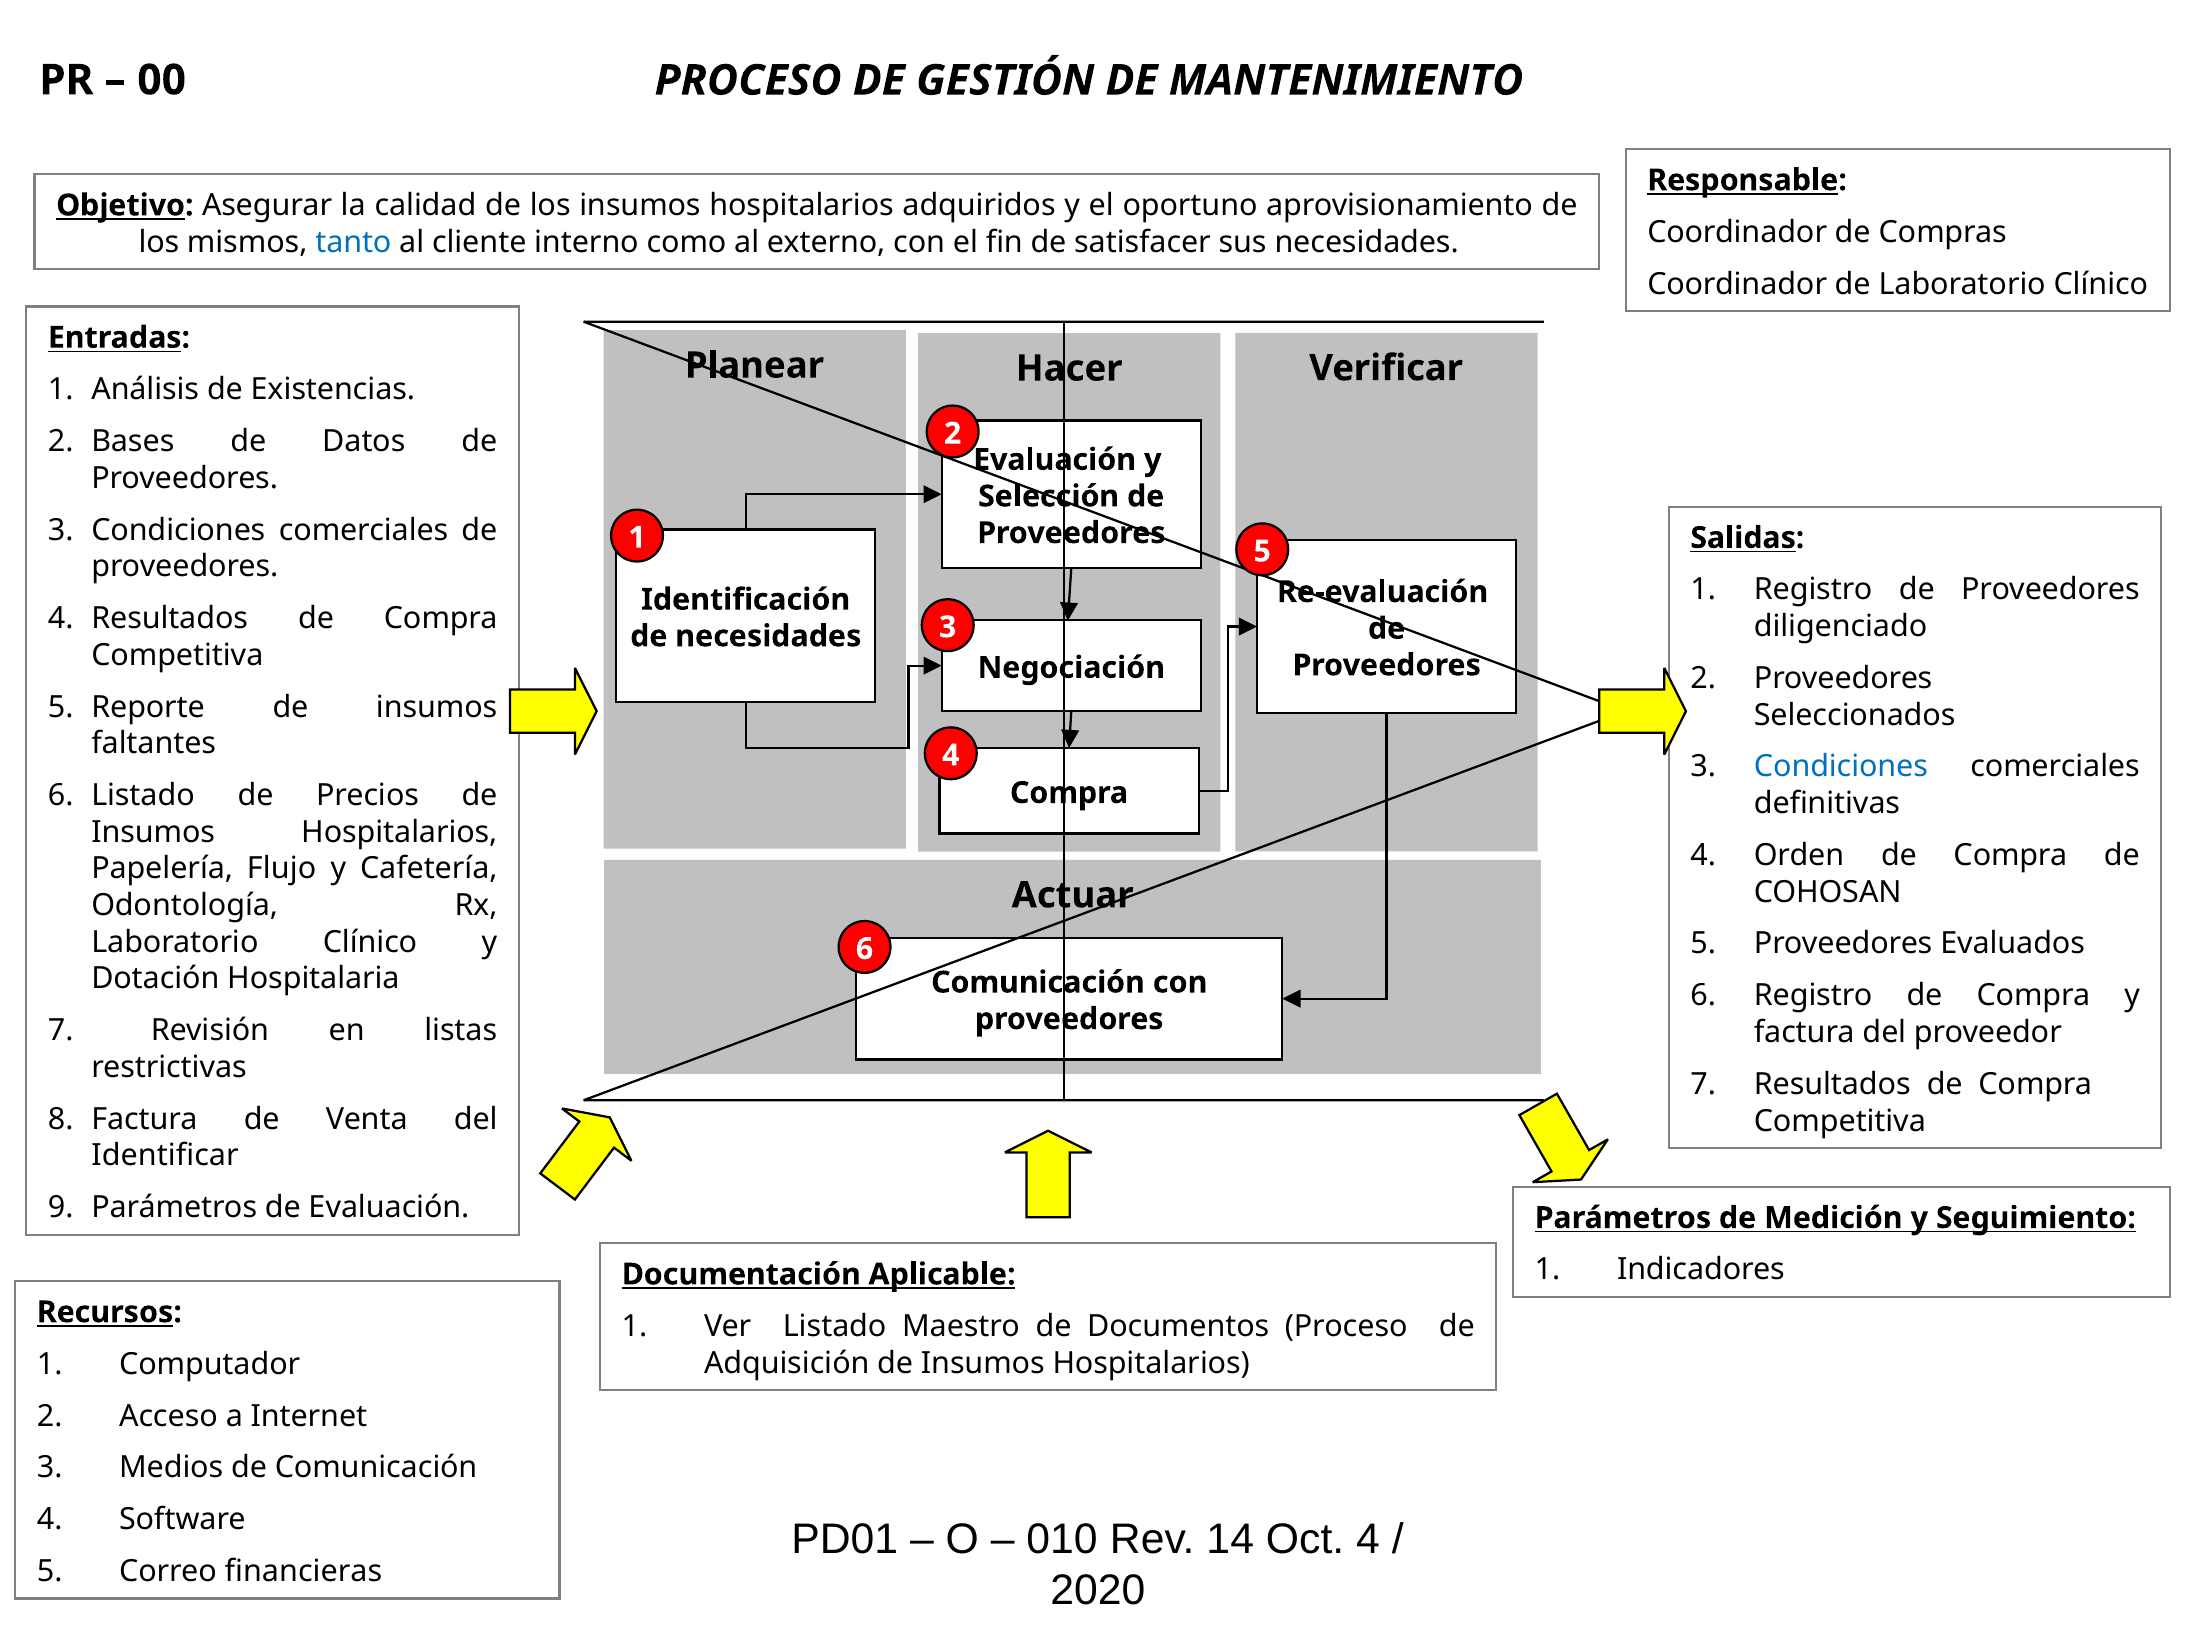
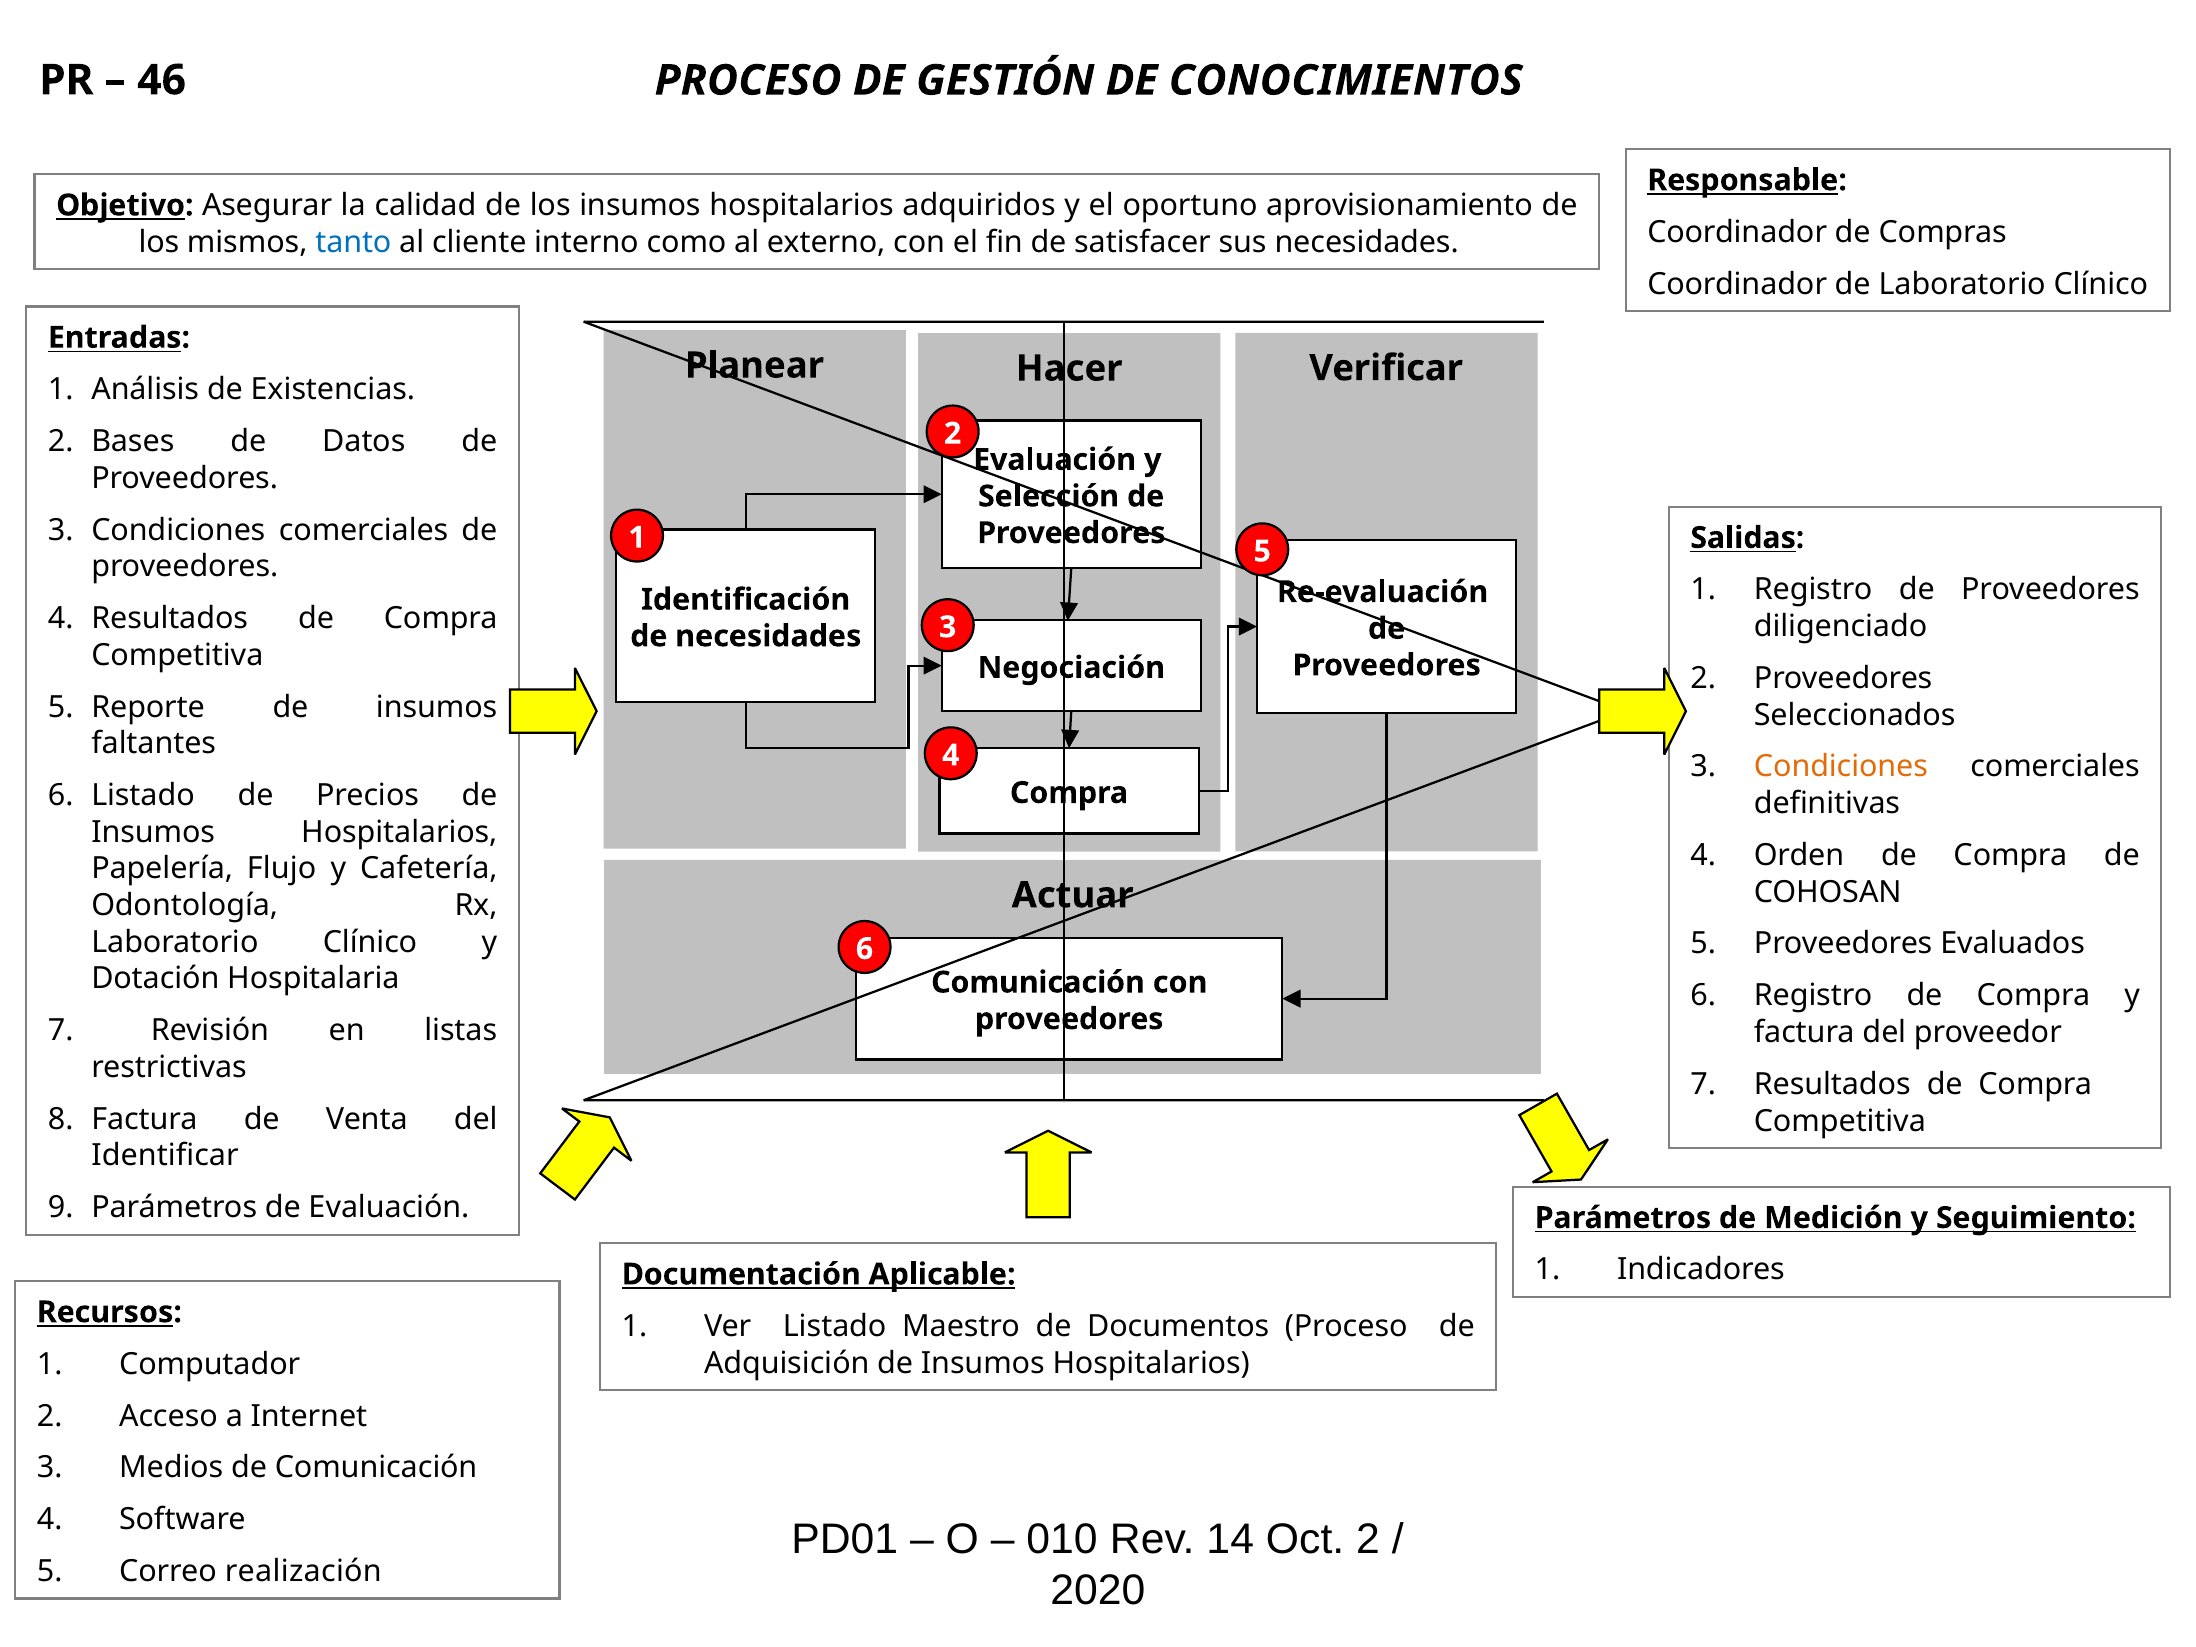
00: 00 -> 46 (162, 80)
MANTENIMIENTO: MANTENIMIENTO -> CONOCIMIENTOS (1346, 81)
Condiciones colour: blue -> orange (1841, 767)
Oct 4: 4 -> 2 (1368, 1539)
financieras: financieras -> realización (303, 1572)
